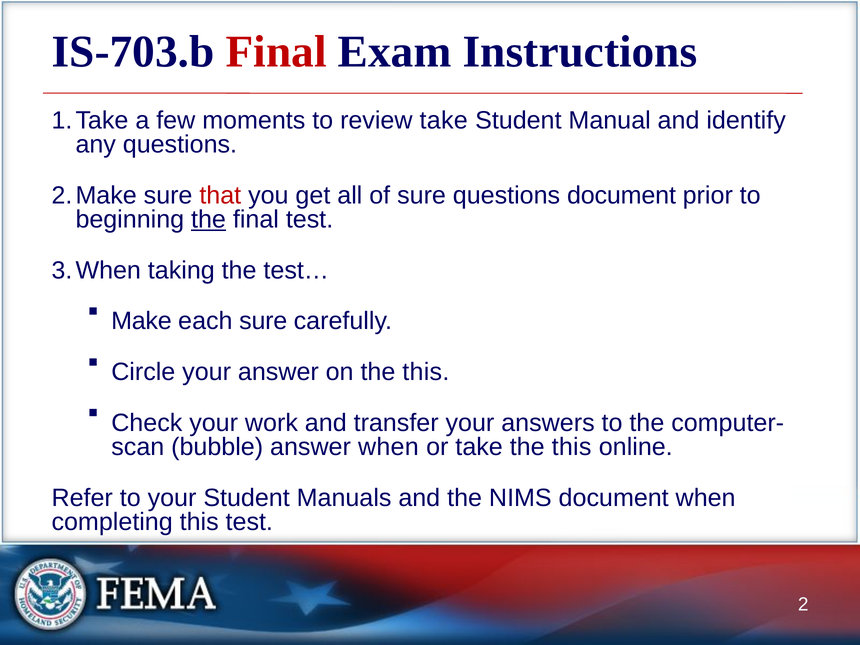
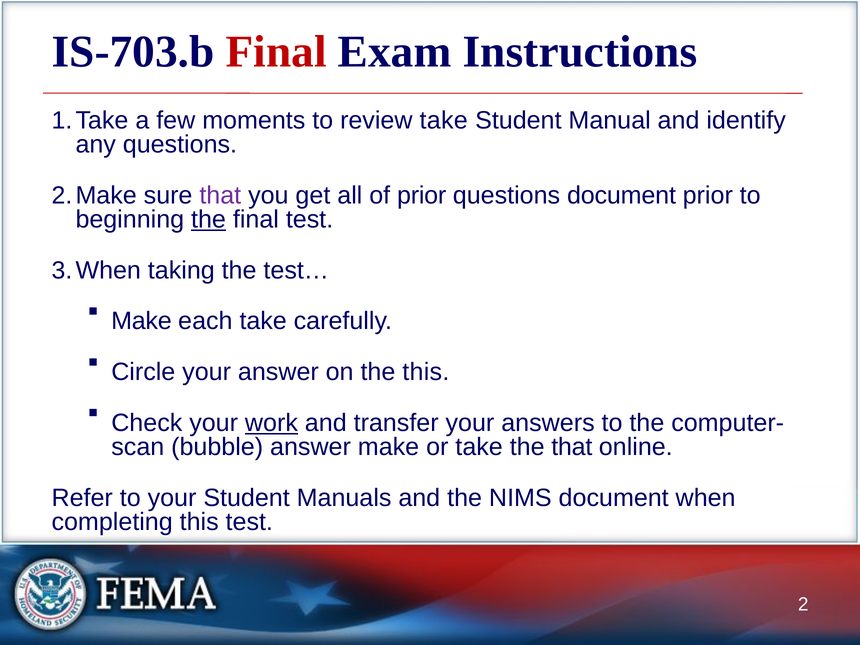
that colour: red -> purple (220, 195)
of sure: sure -> prior (422, 195)
each sure: sure -> take (263, 321)
work underline: none -> present (271, 423)
answer when: when -> make (389, 447)
take the this: this -> that (572, 447)
